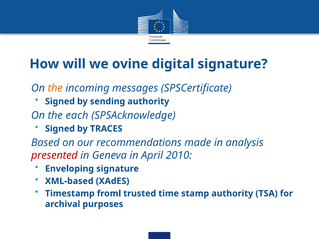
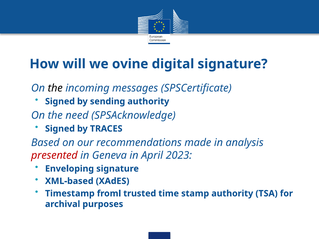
the colour: orange -> black (55, 88)
each: each -> need (77, 115)
2010: 2010 -> 2023 (179, 155)
